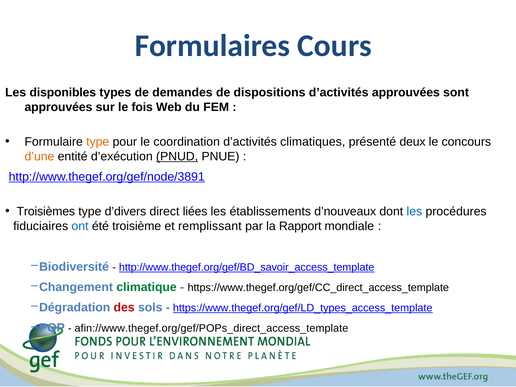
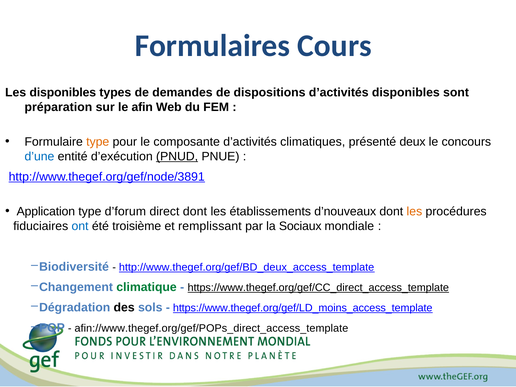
d’activités approuvées: approuvées -> disponibles (406, 92)
approuvées: approuvées -> préparation (58, 107)
fois: fois -> afin (142, 107)
coordination: coordination -> composante (187, 142)
d’une colour: orange -> blue (39, 156)
Troisièmes: Troisièmes -> Application (46, 211)
d’divers: d’divers -> d’forum (125, 211)
direct liées: liées -> dont (195, 211)
les colour: blue -> orange (414, 211)
Rapport: Rapport -> Sociaux (300, 226)
http://www.thegef.org/gef/BD_savoir_access_template: http://www.thegef.org/gef/BD_savoir_access_template -> http://www.thegef.org/gef/BD_deux_access_template (247, 267)
https://www.thegef.org/gef/CC_direct_access_template underline: none -> present (318, 288)
des colour: red -> black (124, 308)
https://www.thegef.org/gef/LD_types_access_template: https://www.thegef.org/gef/LD_types_access_template -> https://www.thegef.org/gef/LD_moins_access_template (303, 308)
